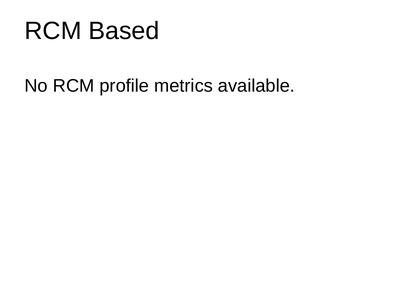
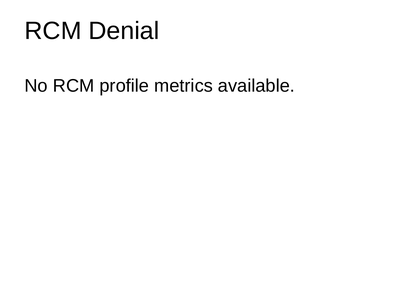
Based: Based -> Denial (124, 31)
